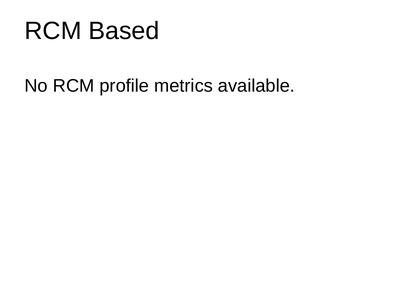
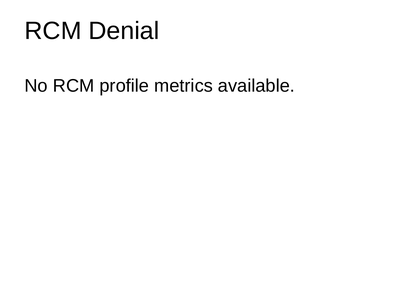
Based: Based -> Denial (124, 31)
